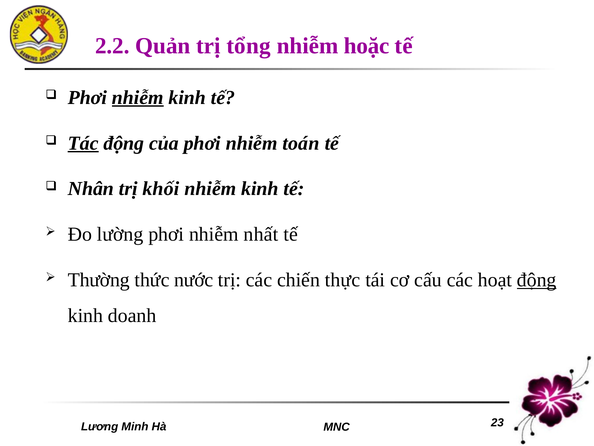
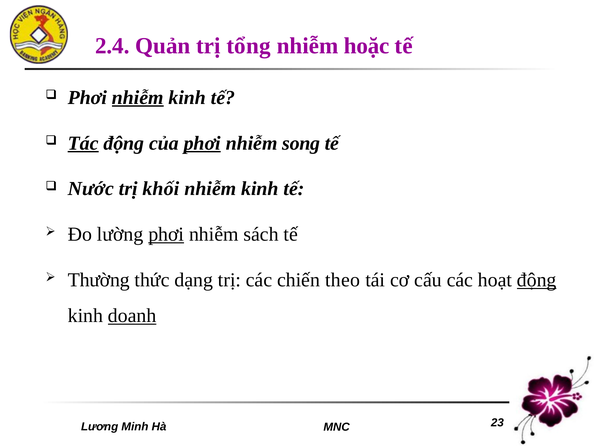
2.2: 2.2 -> 2.4 (112, 46)
phơi underline: none -> present (202, 143)
toán: toán -> song (301, 143)
Nhân: Nhân -> Nước (91, 189)
phơi underline: none -> present (166, 234)
nhất: nhất -> sách (261, 234)
nước: nước -> dạng (194, 280)
thực: thực -> theo (343, 280)
doanh underline: none -> present (132, 315)
